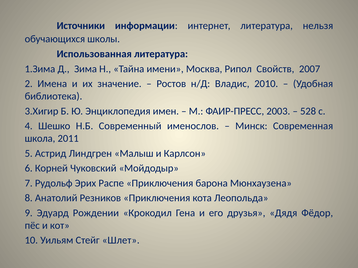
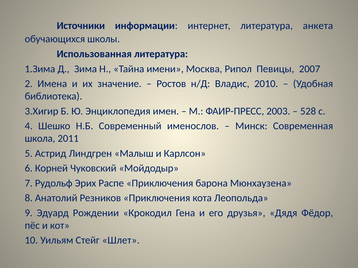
нельзя: нельзя -> анкета (318, 26)
Свойств: Свойств -> Певицы (275, 69)
